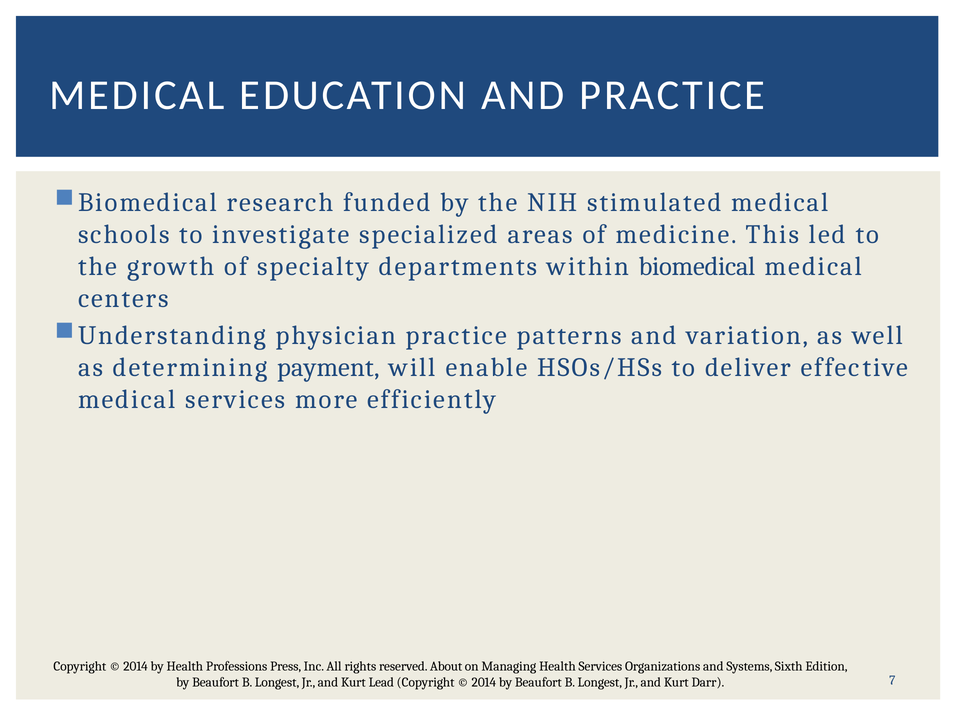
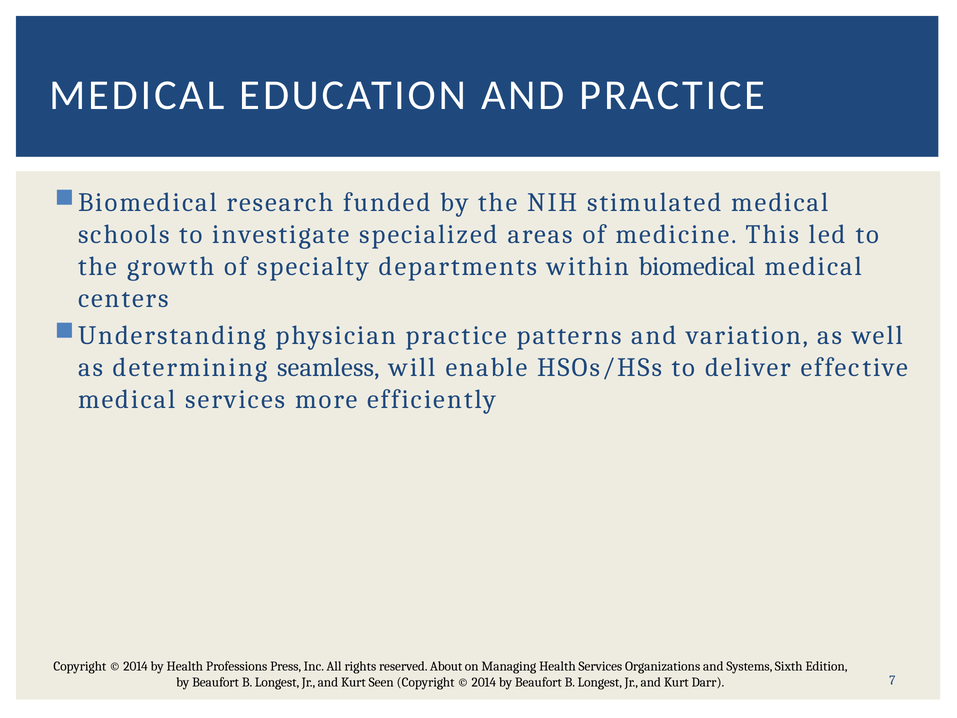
payment: payment -> seamless (328, 367)
Lead: Lead -> Seen (381, 682)
